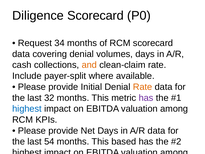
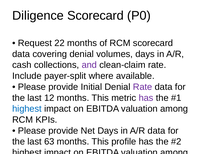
34: 34 -> 22 (60, 43)
and colour: orange -> purple (89, 65)
Rate colour: orange -> purple (143, 87)
32: 32 -> 12 (49, 98)
54: 54 -> 63 (49, 141)
based: based -> profile (124, 141)
